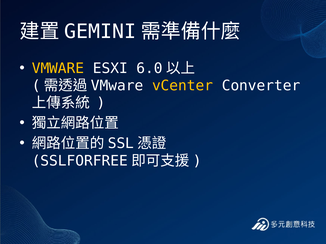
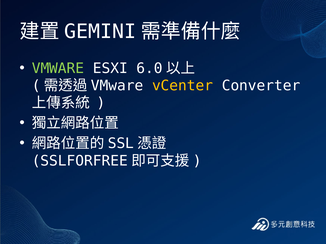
VMWARE colour: yellow -> light green (58, 68)
